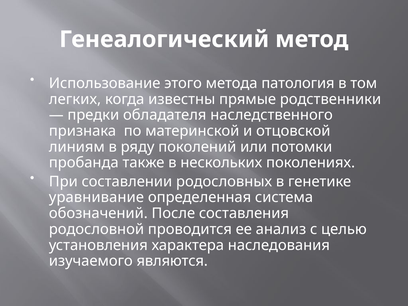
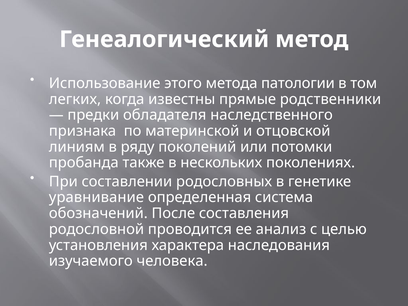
патология: патология -> патологии (298, 83)
являются: являются -> человека (172, 261)
